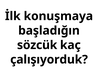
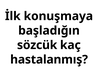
çalışıyorduk: çalışıyorduk -> hastalanmış (49, 59)
